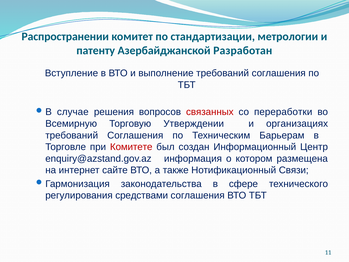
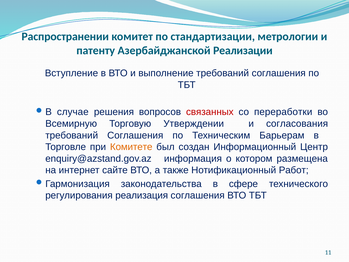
Разработан: Разработан -> Реализации (243, 51)
организациях: организациях -> согласования (297, 124)
Комитете colour: red -> orange (131, 147)
Связи: Связи -> Работ (294, 170)
средствами: средствами -> реализация (142, 195)
